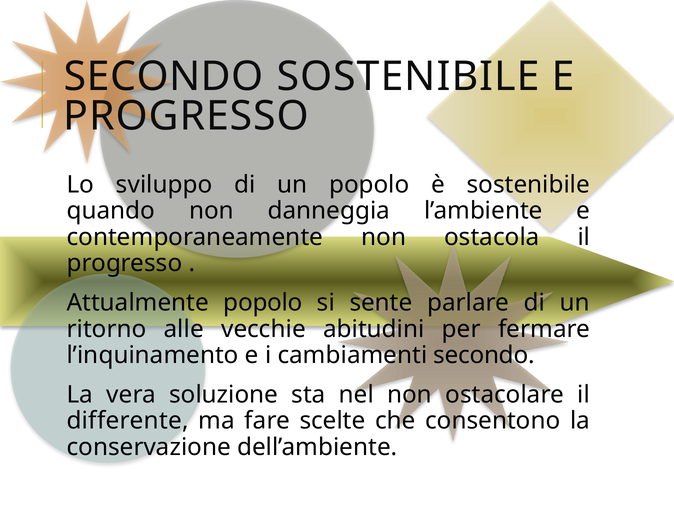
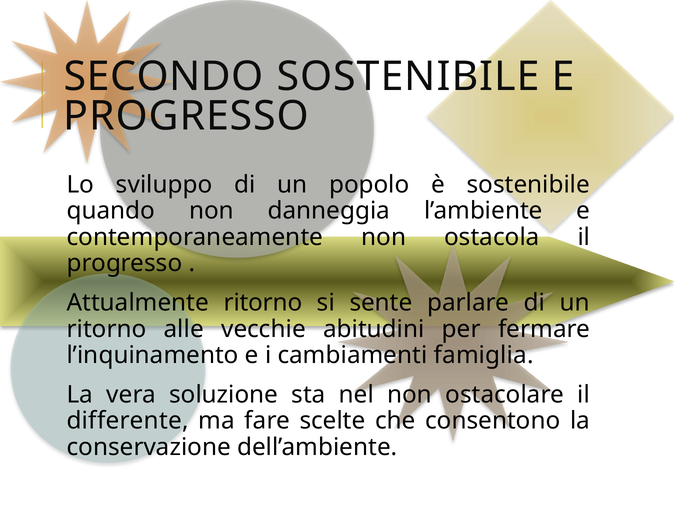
Attualmente popolo: popolo -> ritorno (263, 303)
cambiamenti secondo: secondo -> famiglia (484, 356)
